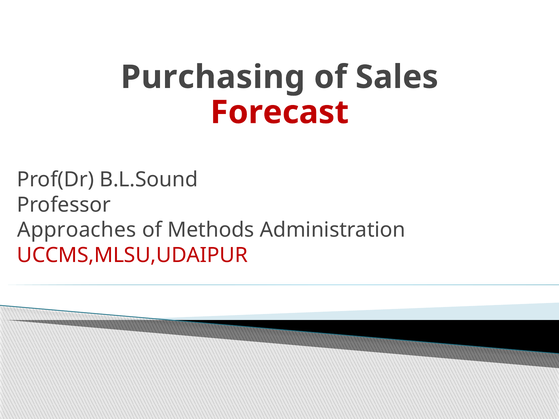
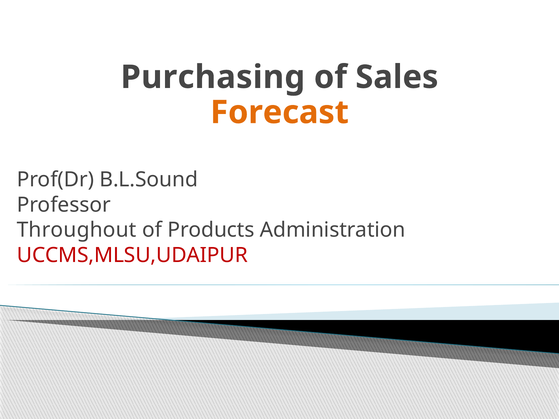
Forecast colour: red -> orange (280, 112)
Approaches: Approaches -> Throughout (77, 230)
Methods: Methods -> Products (211, 230)
